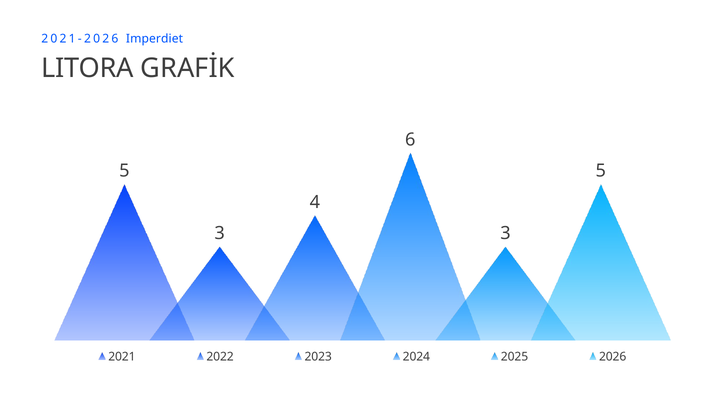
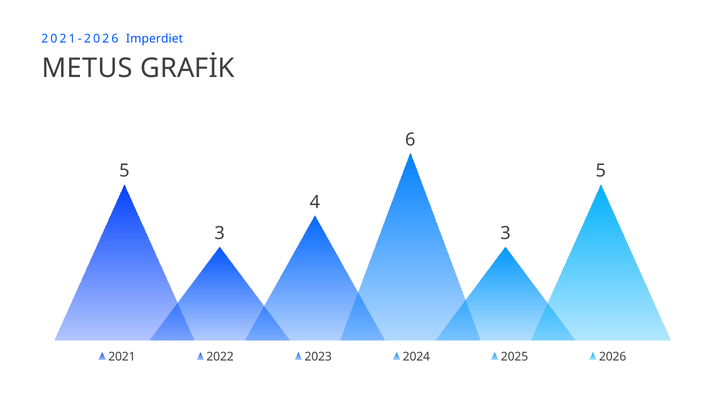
LITORA: LITORA -> METUS (87, 68)
